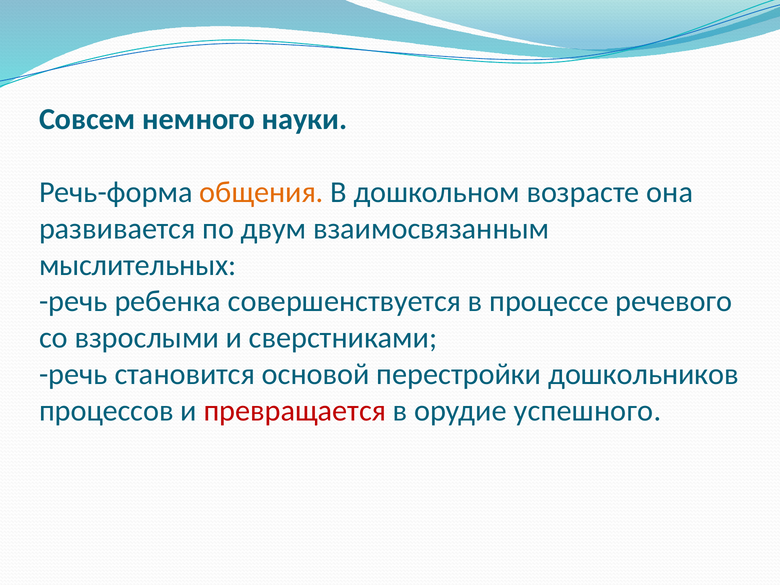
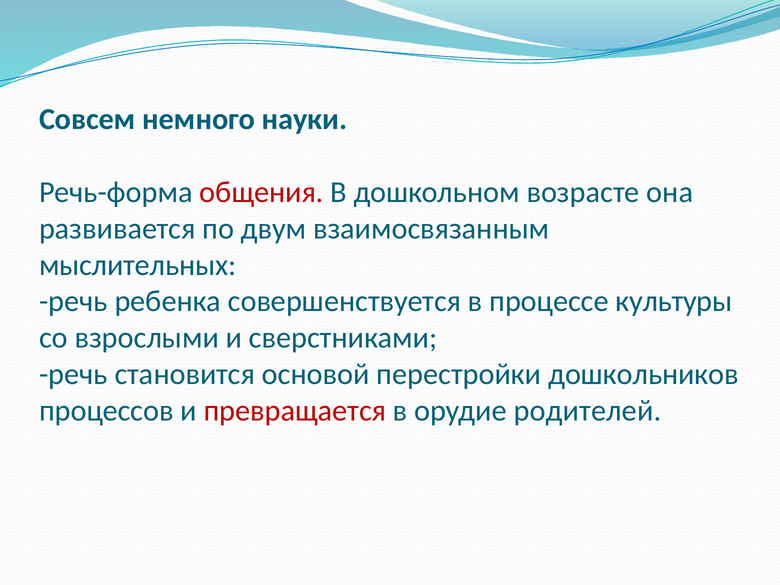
общения colour: orange -> red (262, 192)
речевого: речевого -> культуры (674, 301)
успешного: успешного -> родителей (587, 411)
